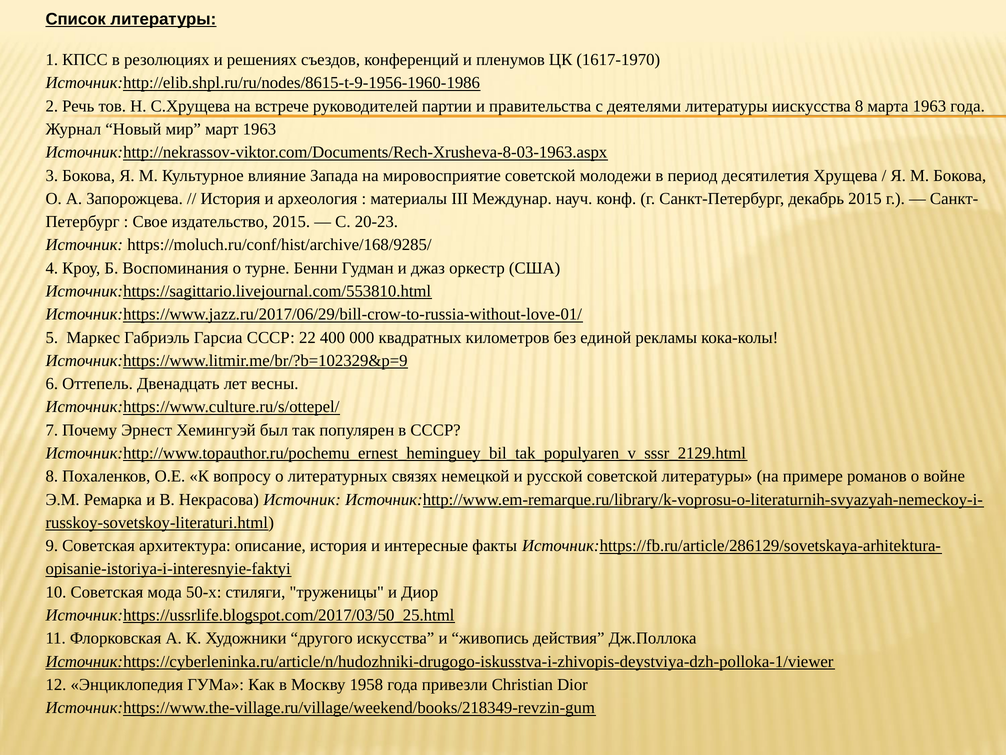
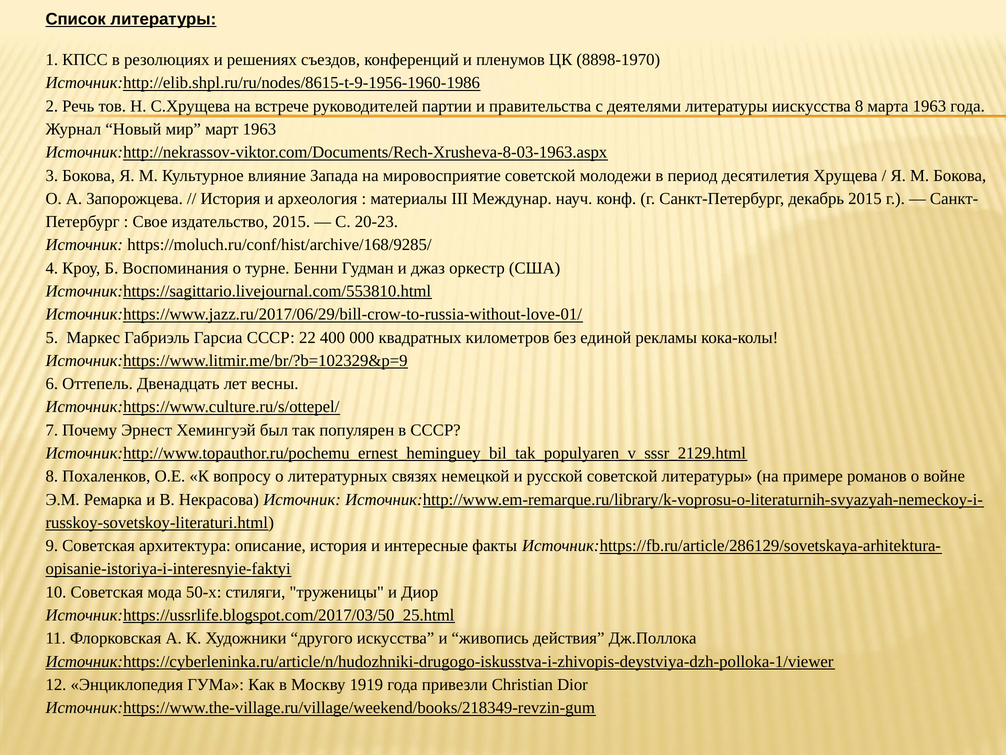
1617-1970: 1617-1970 -> 8898-1970 (618, 60)
1958: 1958 -> 1919 (366, 684)
